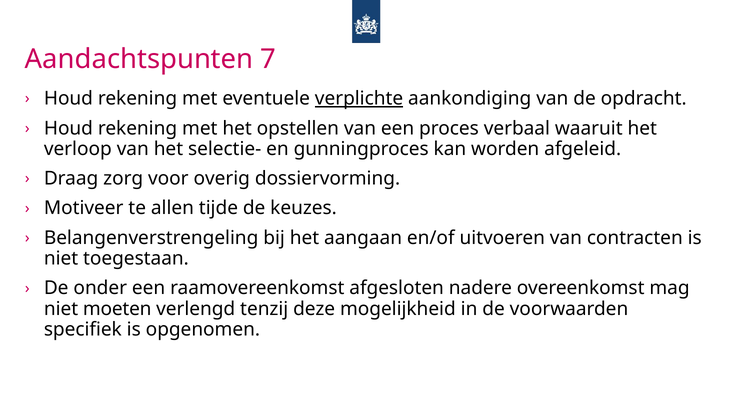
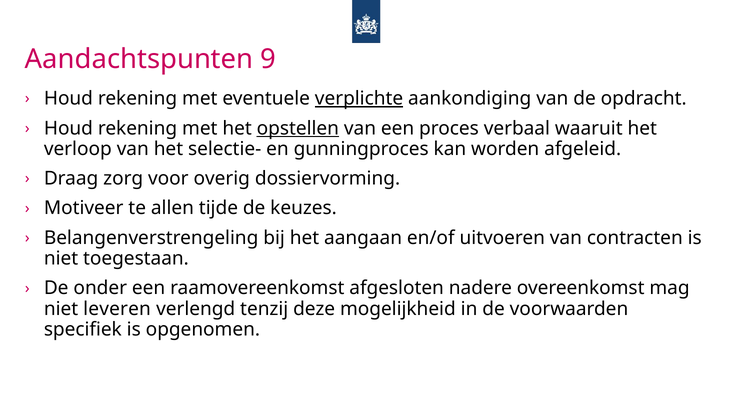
7: 7 -> 9 (268, 59)
opstellen underline: none -> present (298, 128)
moeten: moeten -> leveren (117, 309)
